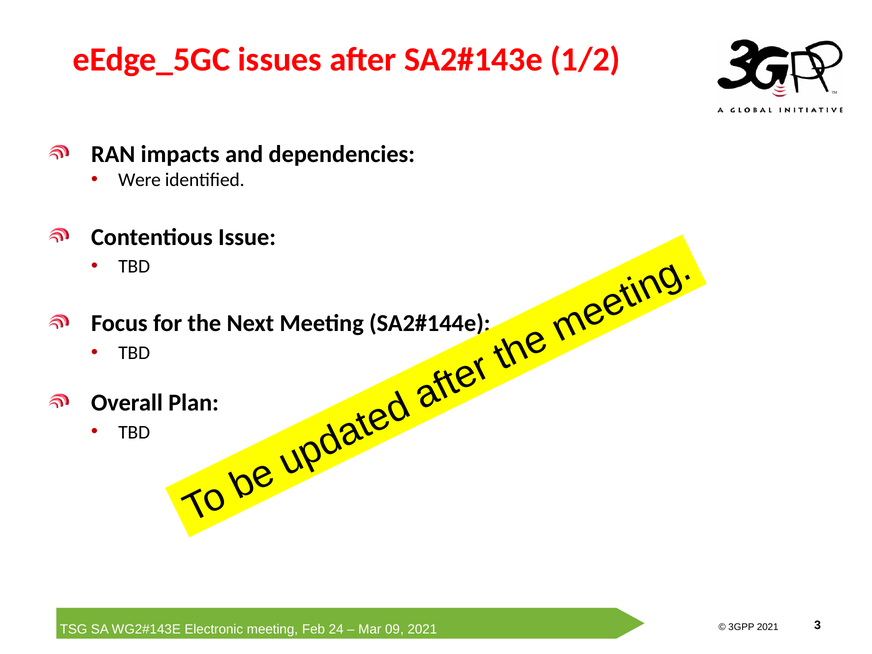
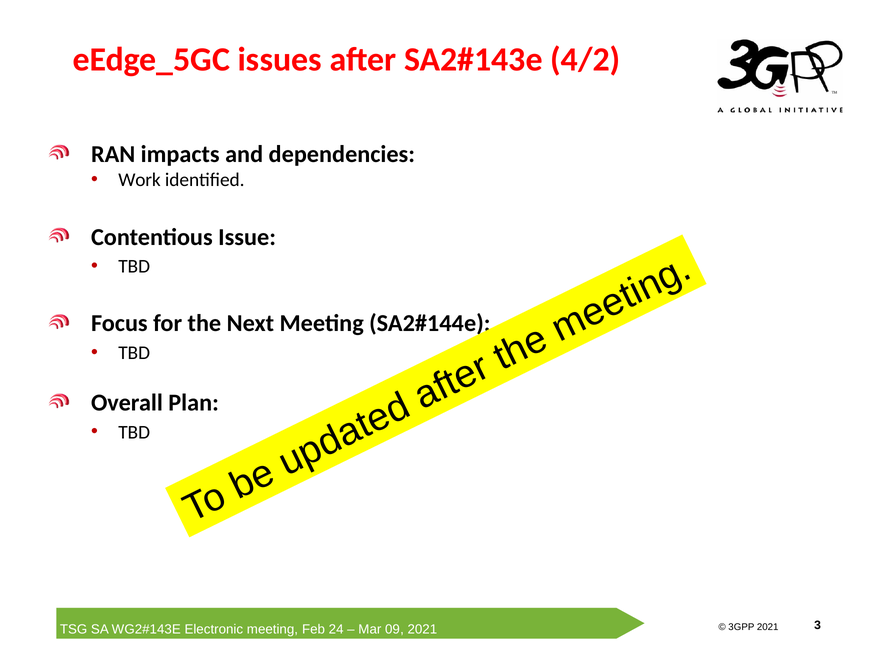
1/2: 1/2 -> 4/2 (585, 60)
Were: Were -> Work (139, 180)
